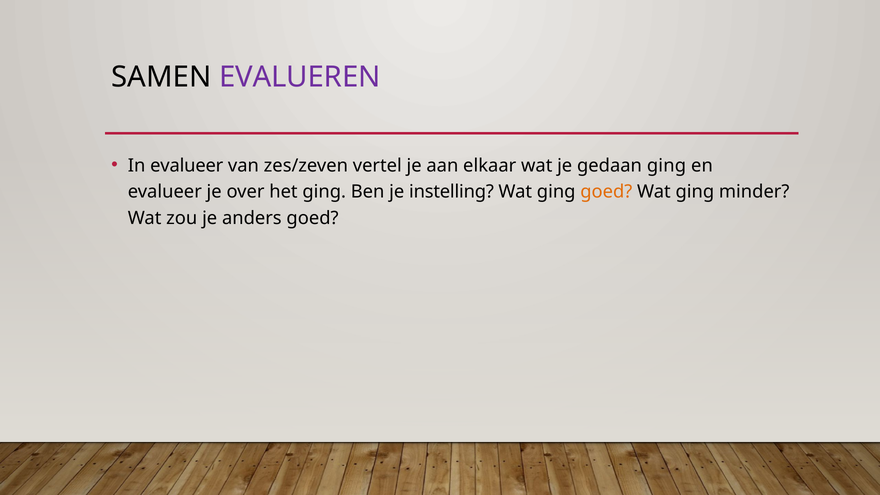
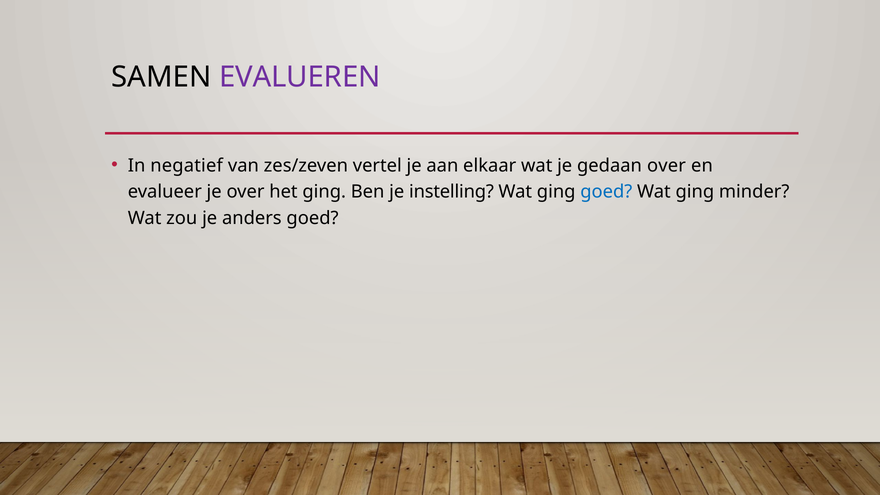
In evalueer: evalueer -> negatief (187, 165)
gedaan ging: ging -> over (666, 165)
goed colour: orange -> blue (606, 192)
